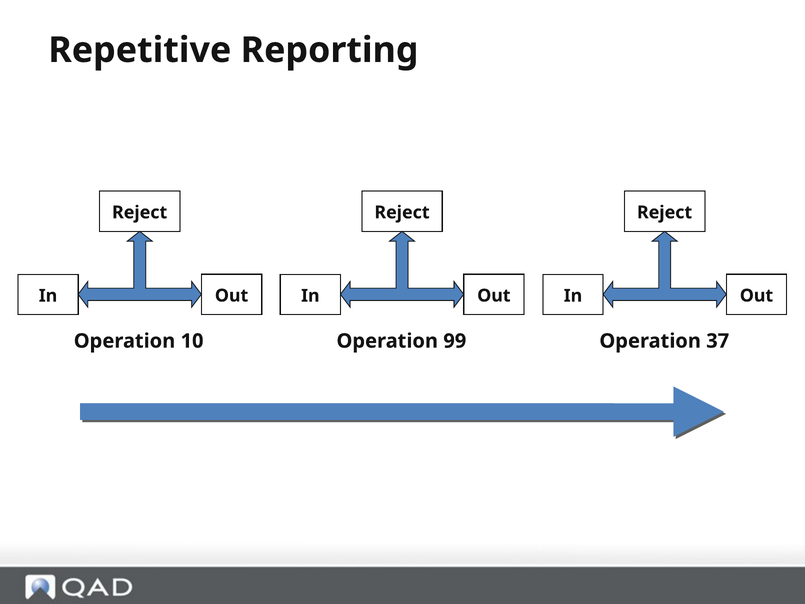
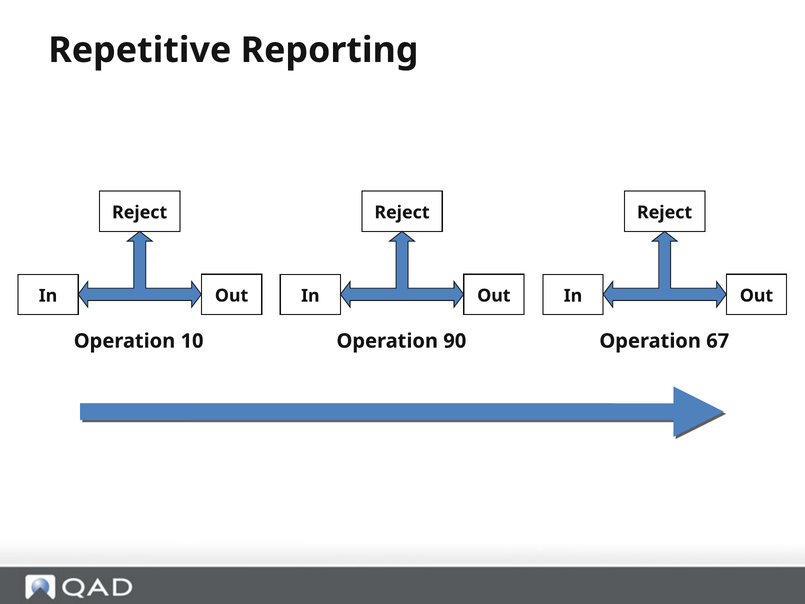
99: 99 -> 90 (455, 341)
37: 37 -> 67 (718, 341)
